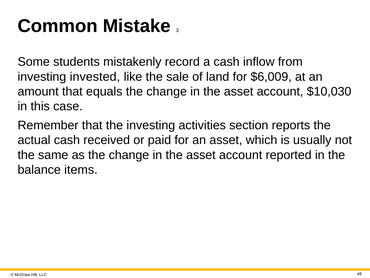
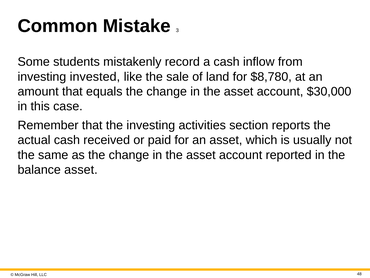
$6,009: $6,009 -> $8,780 (271, 77)
$10,030: $10,030 -> $30,000 (329, 91)
balance items: items -> asset (81, 169)
